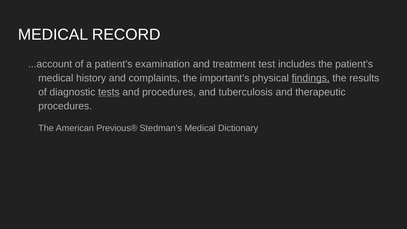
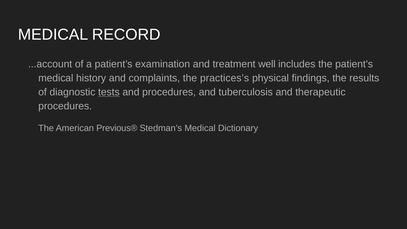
test: test -> well (267, 64)
important’s: important’s -> practices’s (225, 78)
findings underline: present -> none (311, 78)
